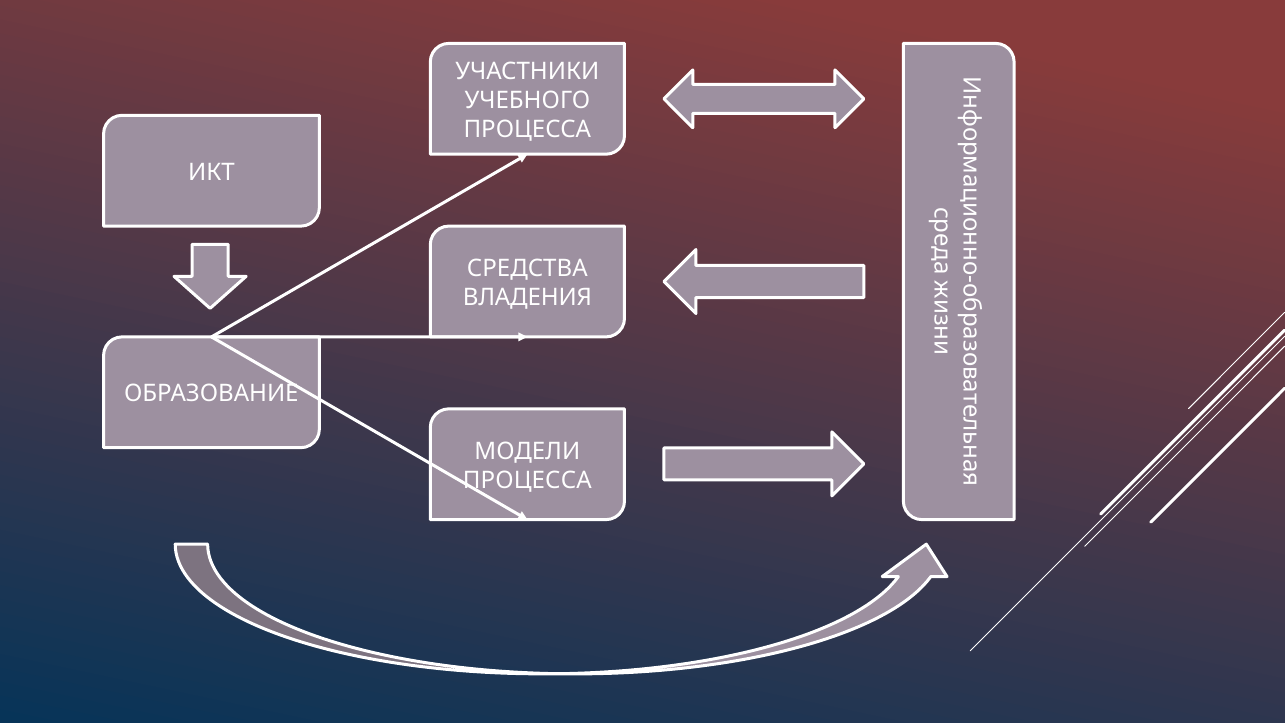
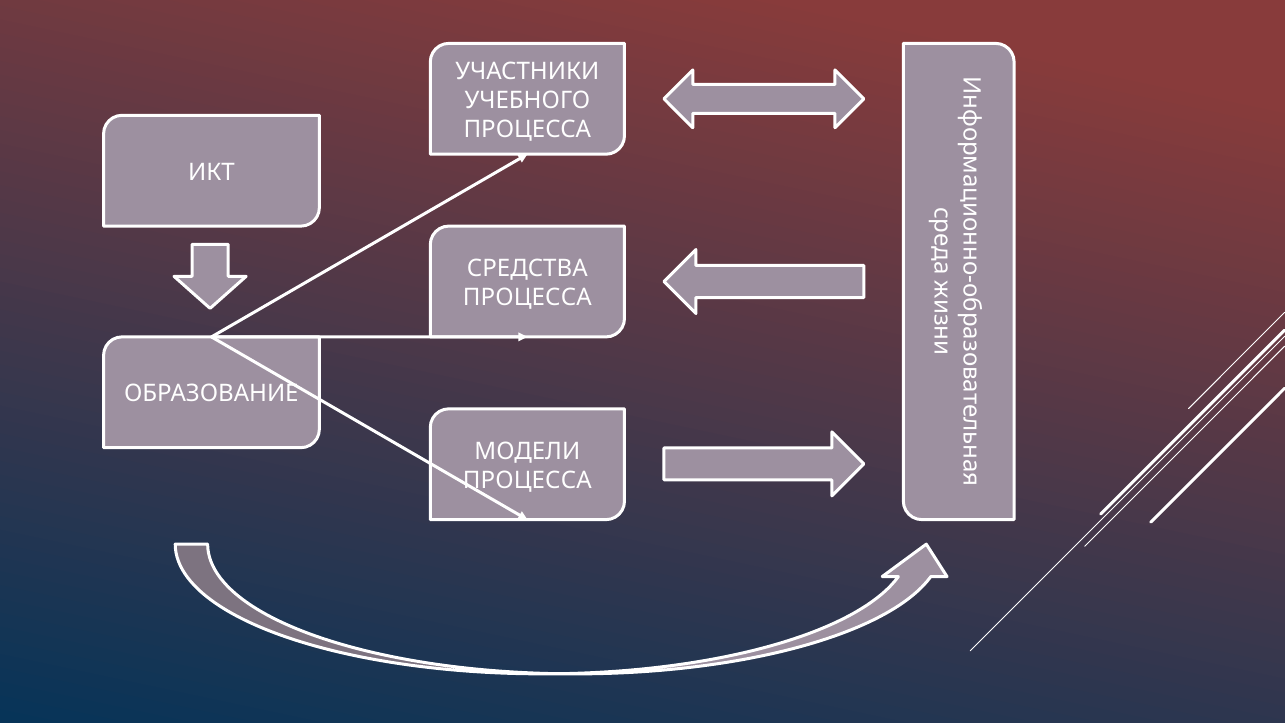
ВЛАДЕНИЯ: ВЛАДЕНИЯ -> ПРОЦЕССА (527, 298)
